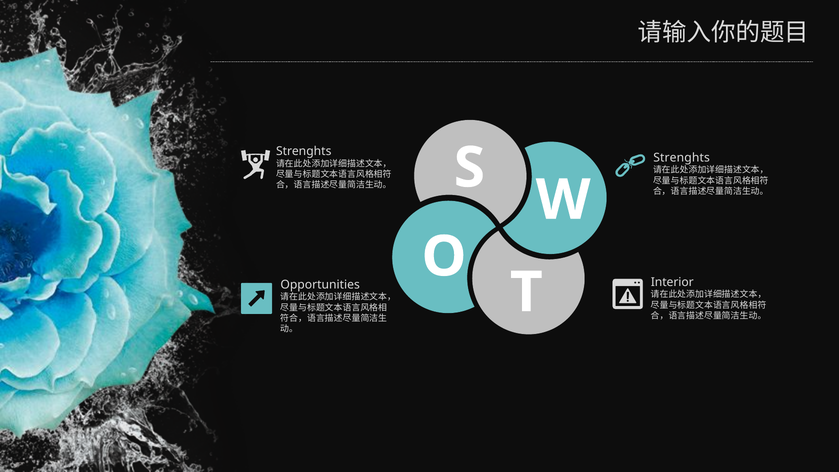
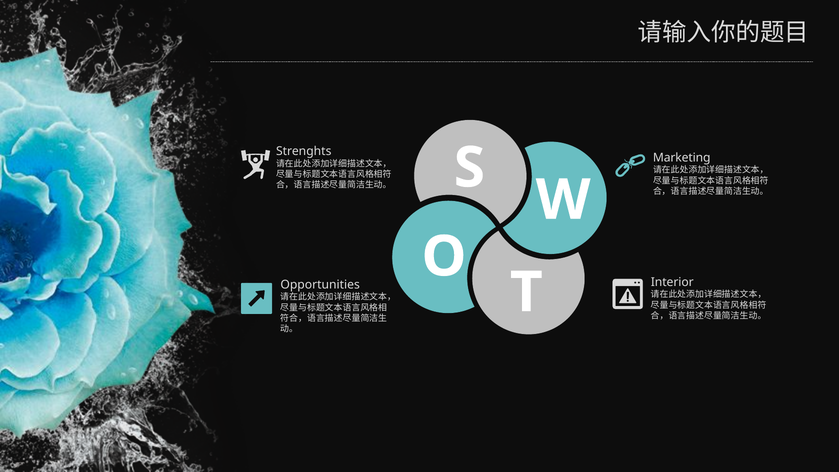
Strenghts: Strenghts -> Marketing (682, 158)
